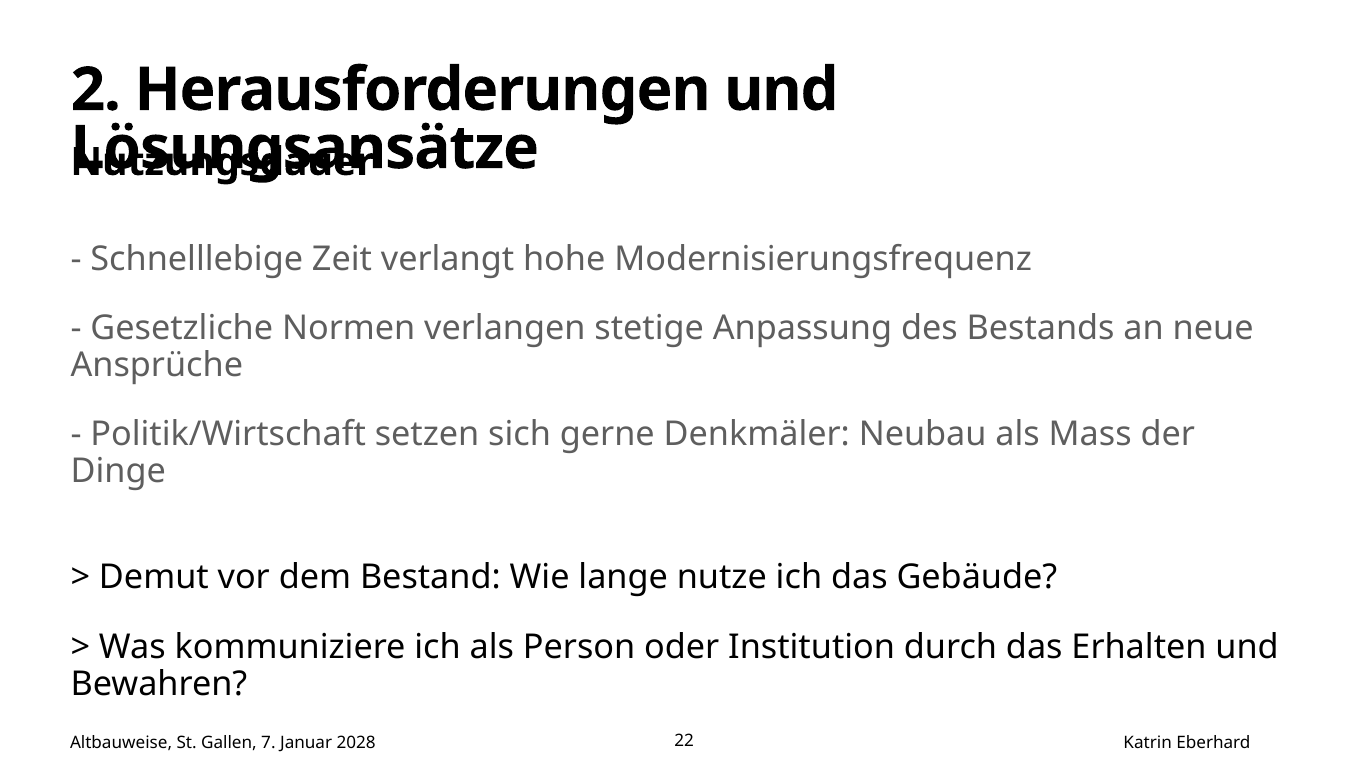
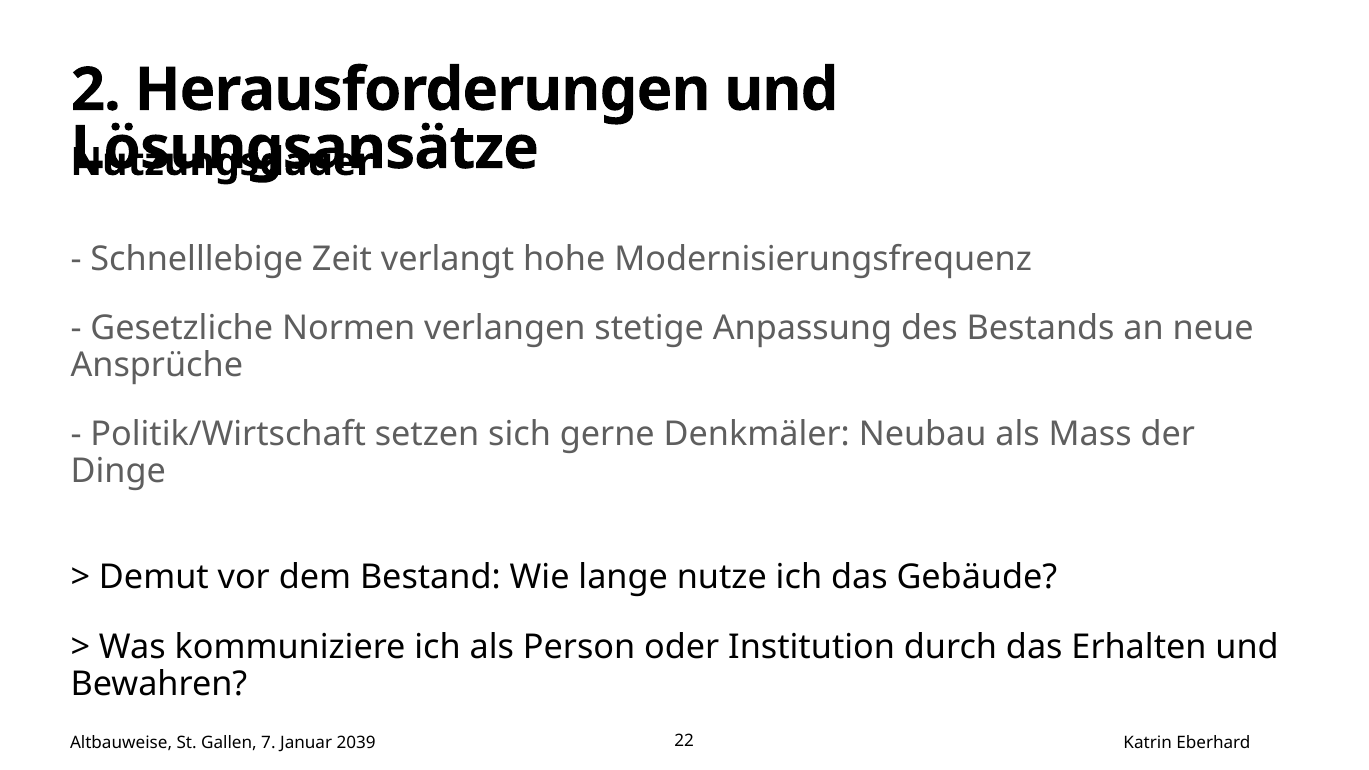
2028: 2028 -> 2039 (356, 743)
